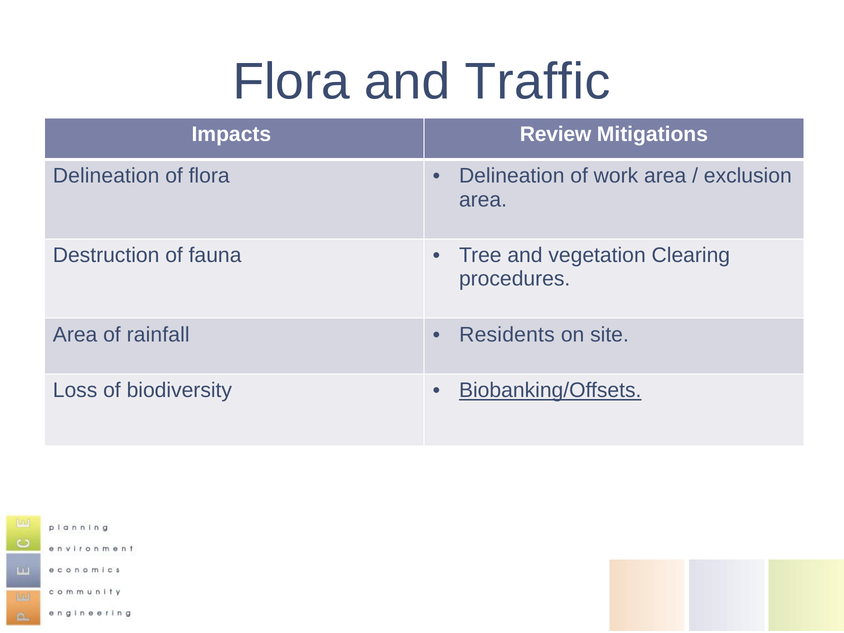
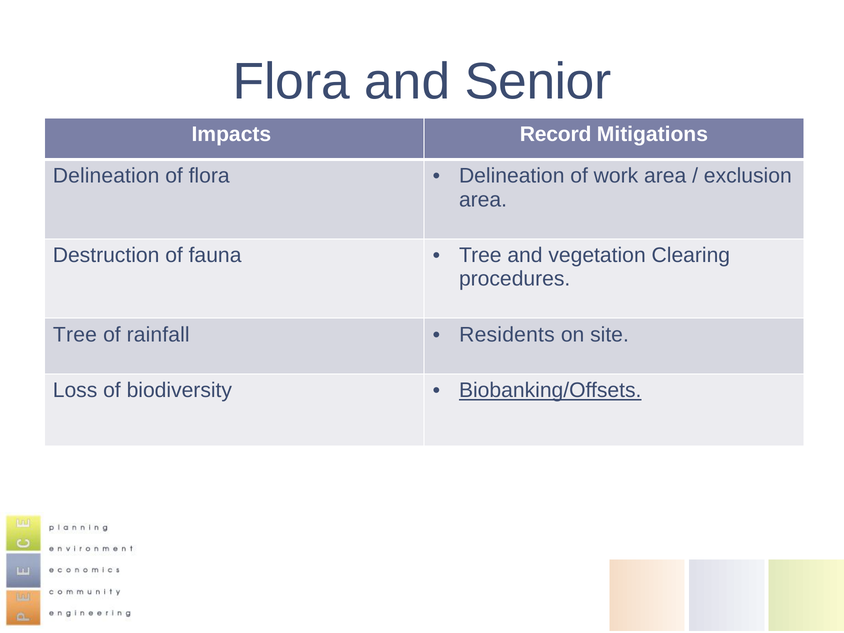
Traffic: Traffic -> Senior (538, 82)
Review: Review -> Record (556, 134)
Area: Area -> Tree (75, 335)
